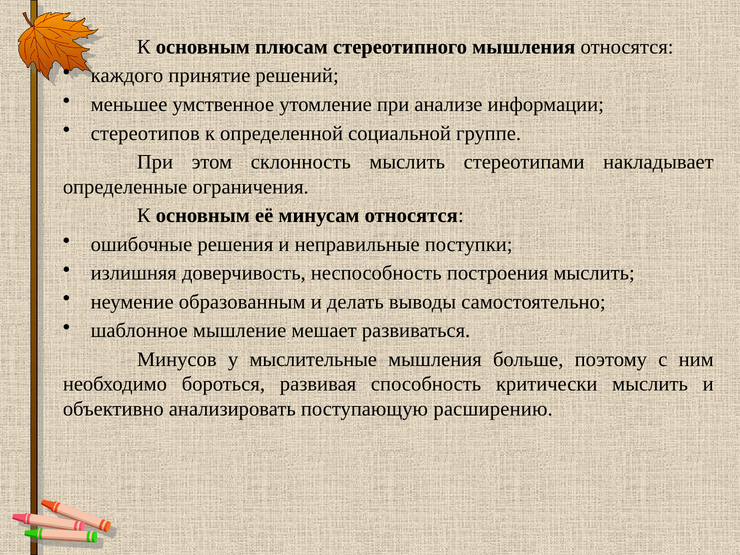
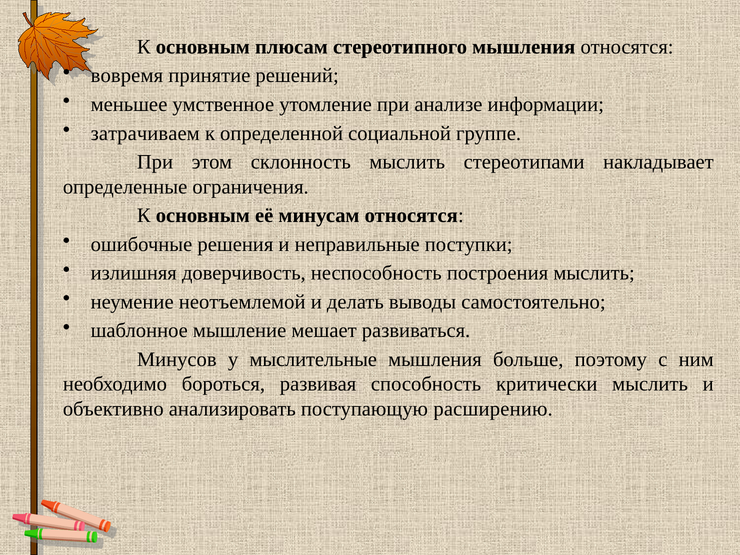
каждого: каждого -> вовремя (127, 76)
стереотипов: стереотипов -> затрачиваем (145, 133)
образованным: образованным -> неотъемлемой (242, 302)
